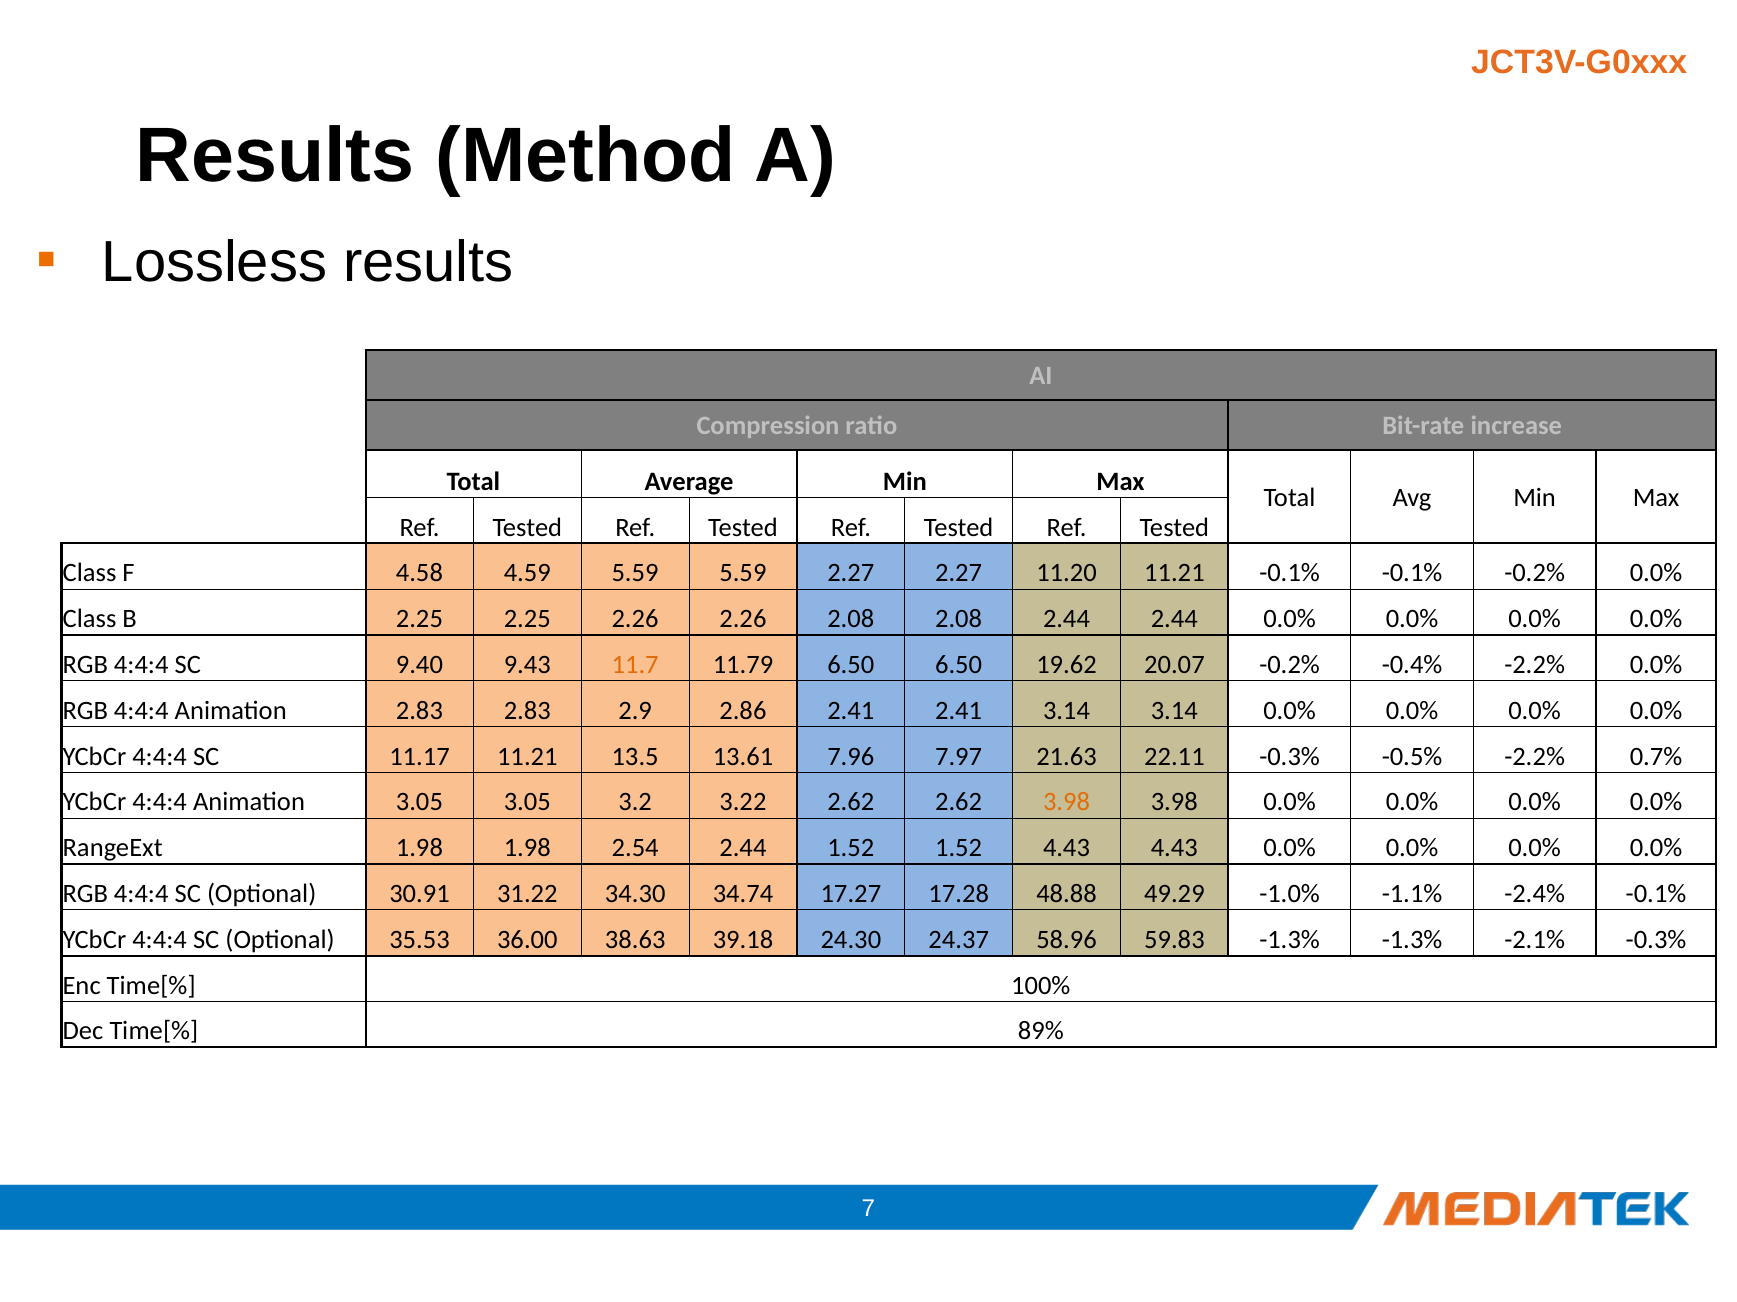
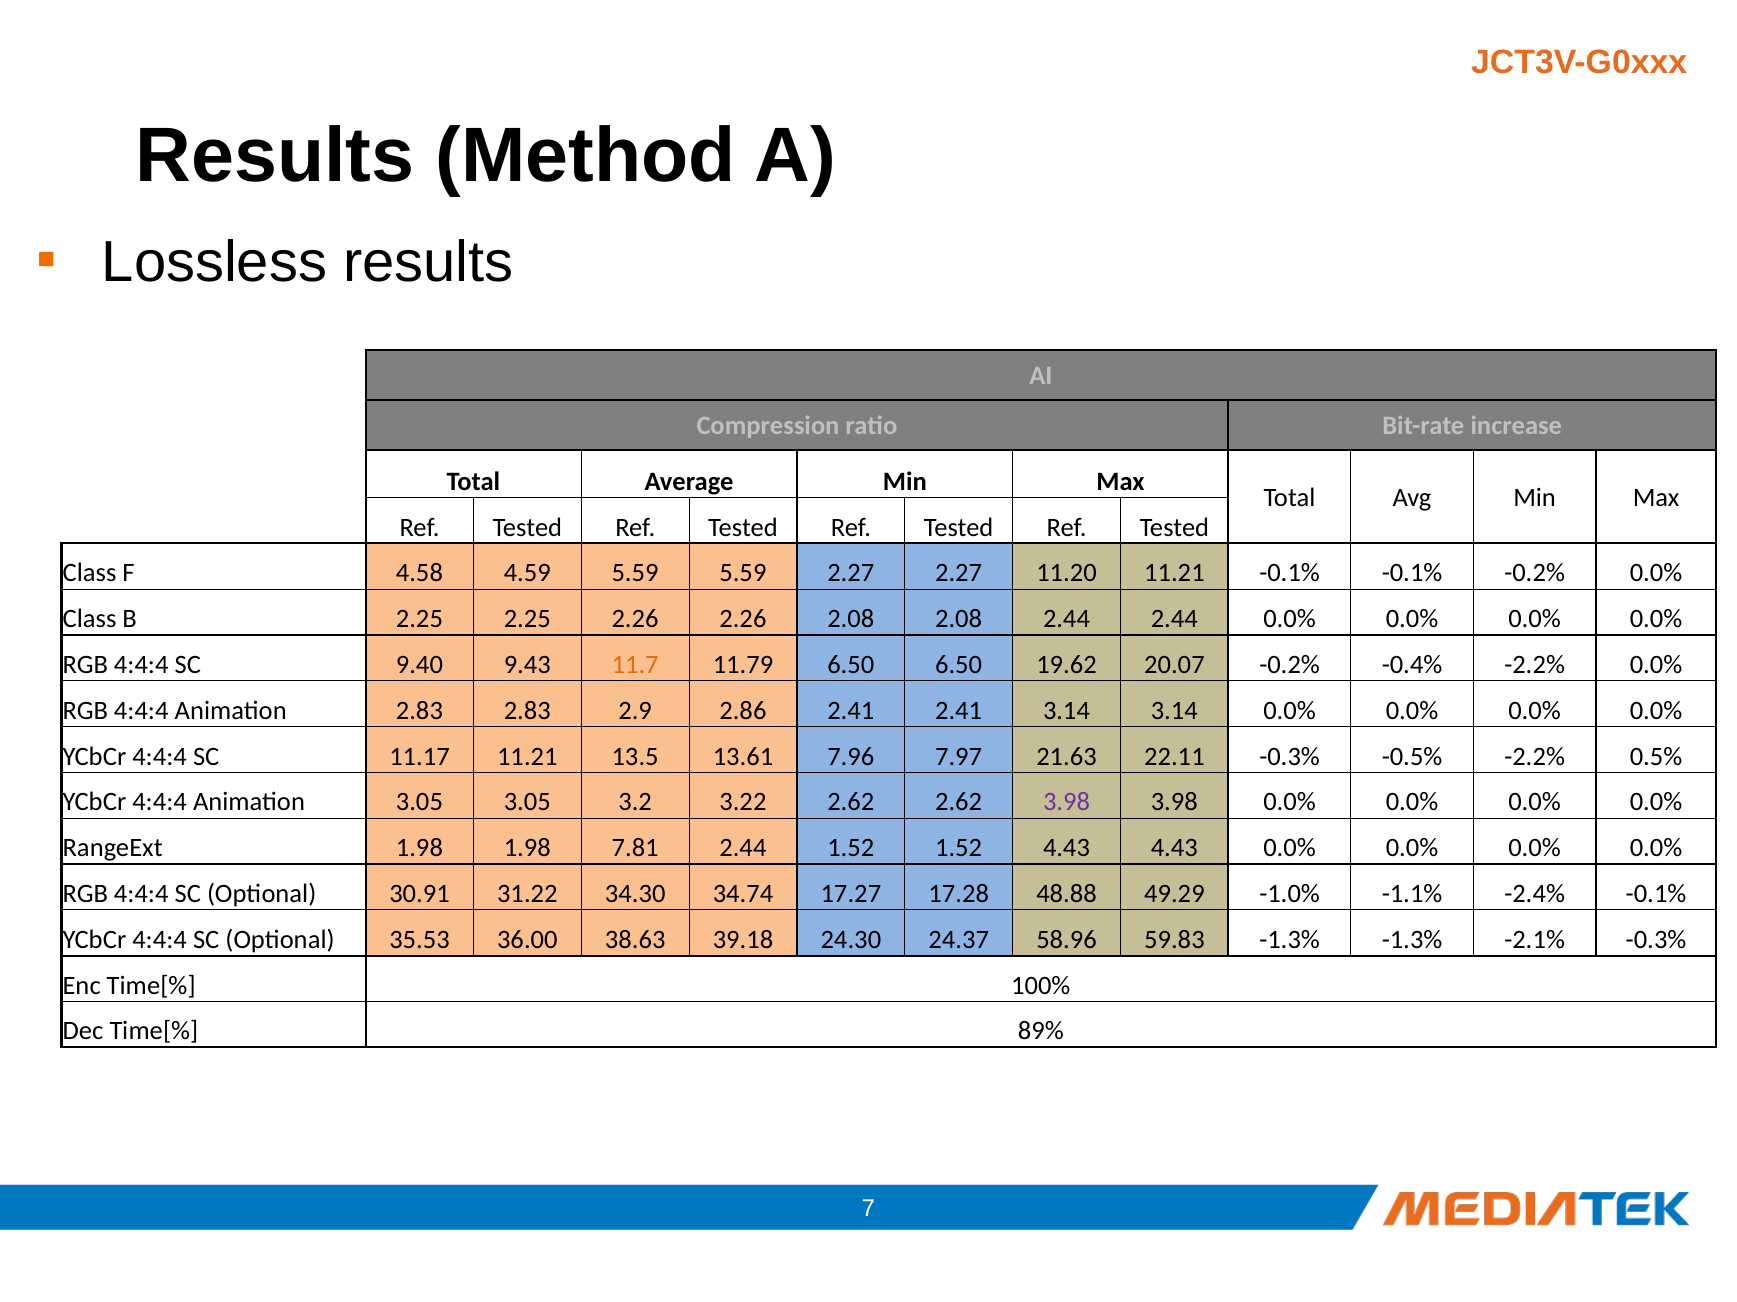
0.7%: 0.7% -> 0.5% (1656, 757)
3.98 colour: orange -> purple (1067, 803)
2.54: 2.54 -> 7.81 (635, 848)
